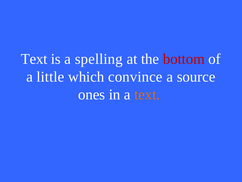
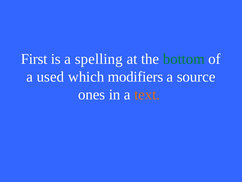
Text: Text -> First (34, 59)
bottom colour: red -> green (184, 59)
little: little -> used (50, 77)
convince: convince -> modifiers (135, 77)
